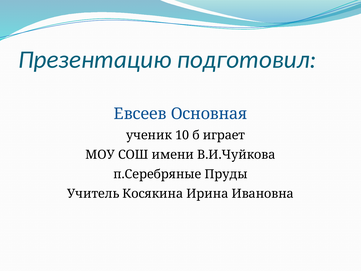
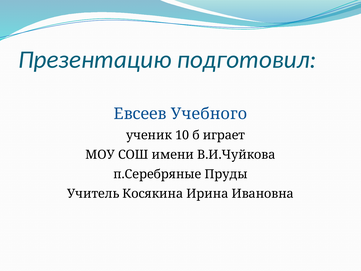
Основная: Основная -> Учебного (209, 114)
